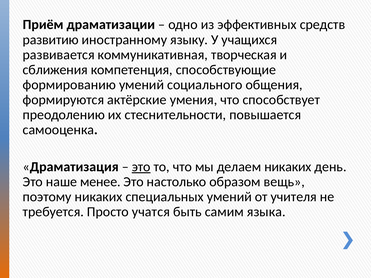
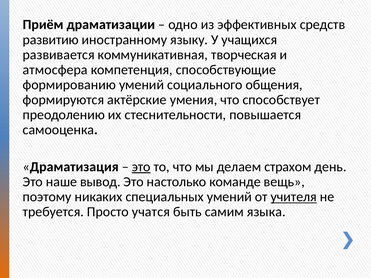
сближения: сближения -> атмосфера (55, 70)
делаем никаких: никаких -> страхом (288, 167)
менее: менее -> вывод (100, 182)
образом: образом -> команде (235, 182)
учителя underline: none -> present (294, 197)
